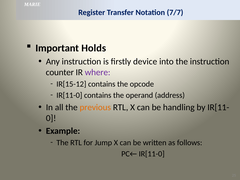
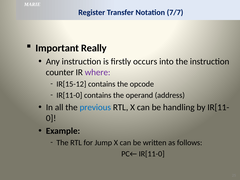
Holds: Holds -> Really (94, 48)
device: device -> occurs (145, 62)
previous colour: orange -> blue (95, 107)
